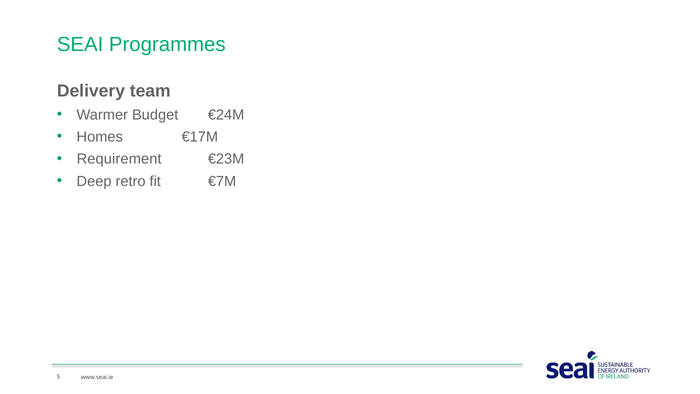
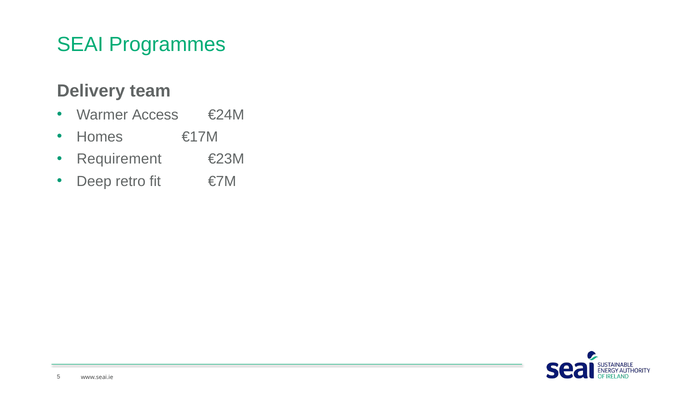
Budget: Budget -> Access (155, 115)
